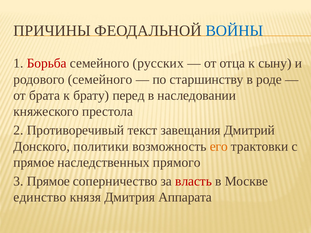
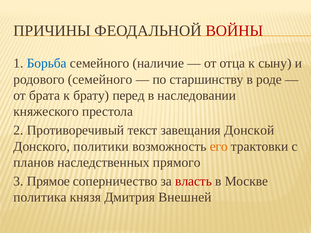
ВОЙНЫ colour: blue -> red (234, 31)
Борьба colour: red -> blue (47, 63)
русских: русских -> наличие (158, 63)
Дмитрий: Дмитрий -> Донской (249, 130)
прямое: прямое -> планов (34, 163)
единство: единство -> политика (40, 198)
Аппарата: Аппарата -> Внешней (185, 198)
